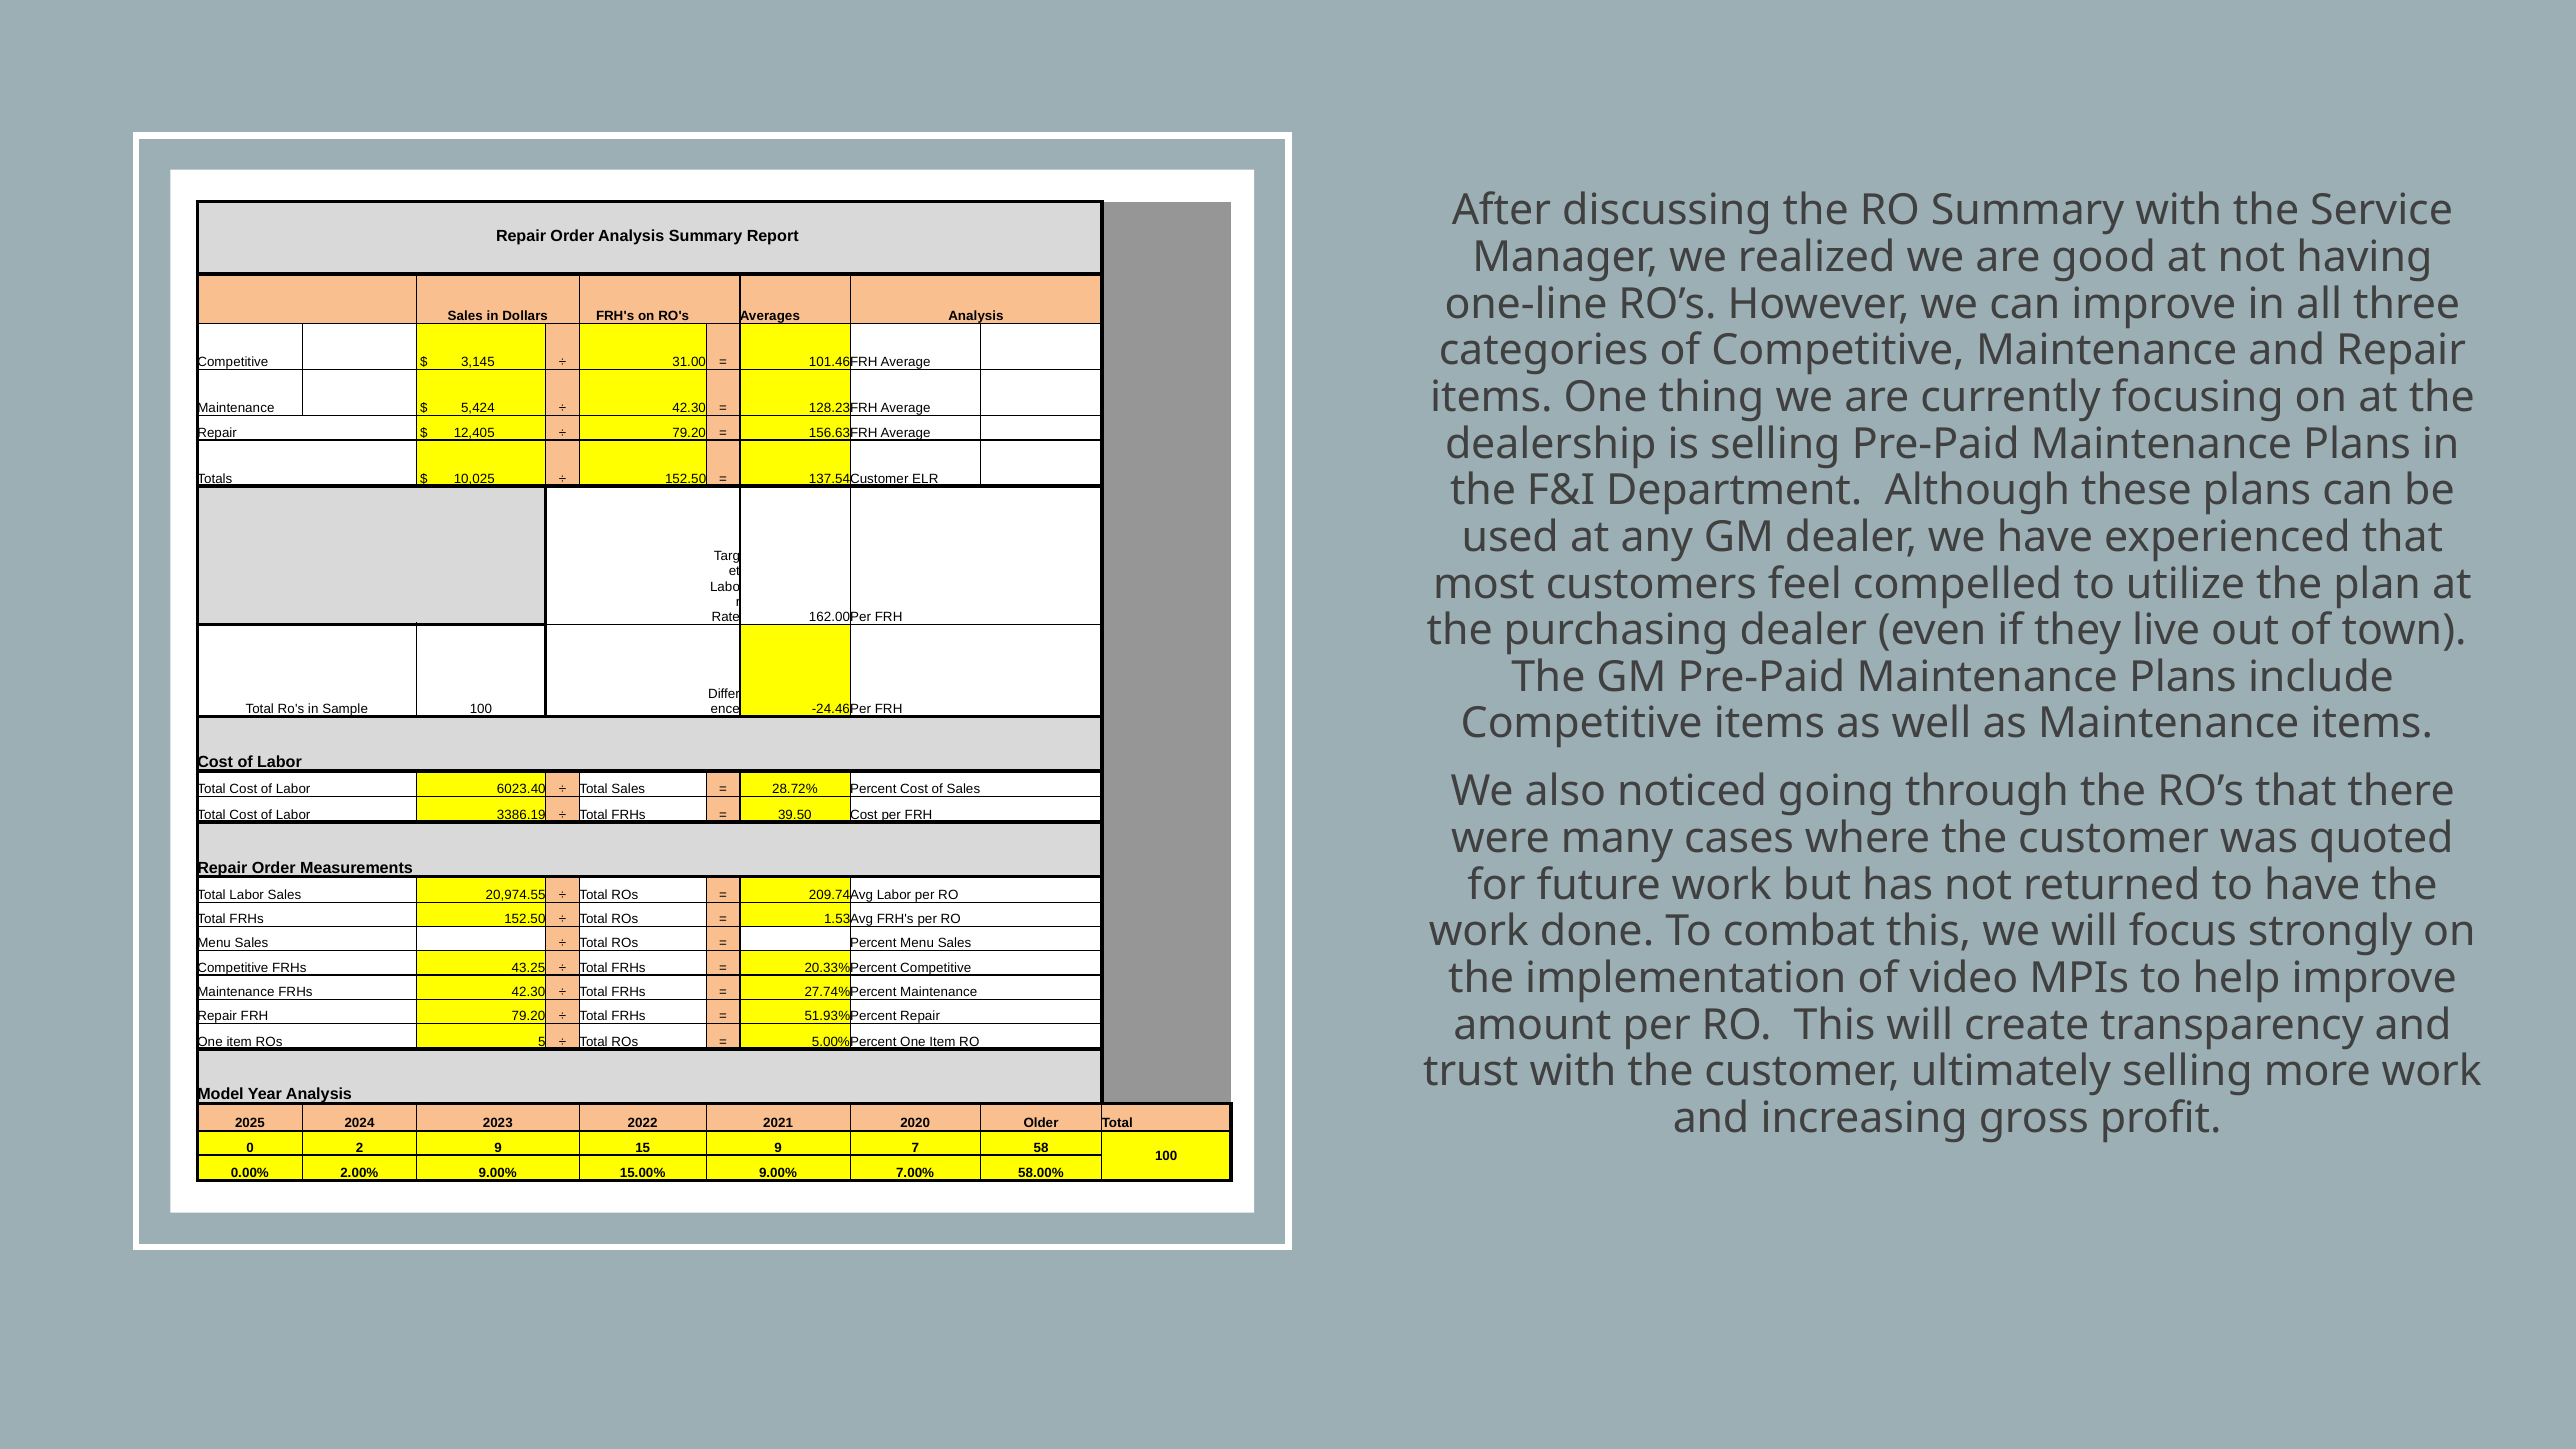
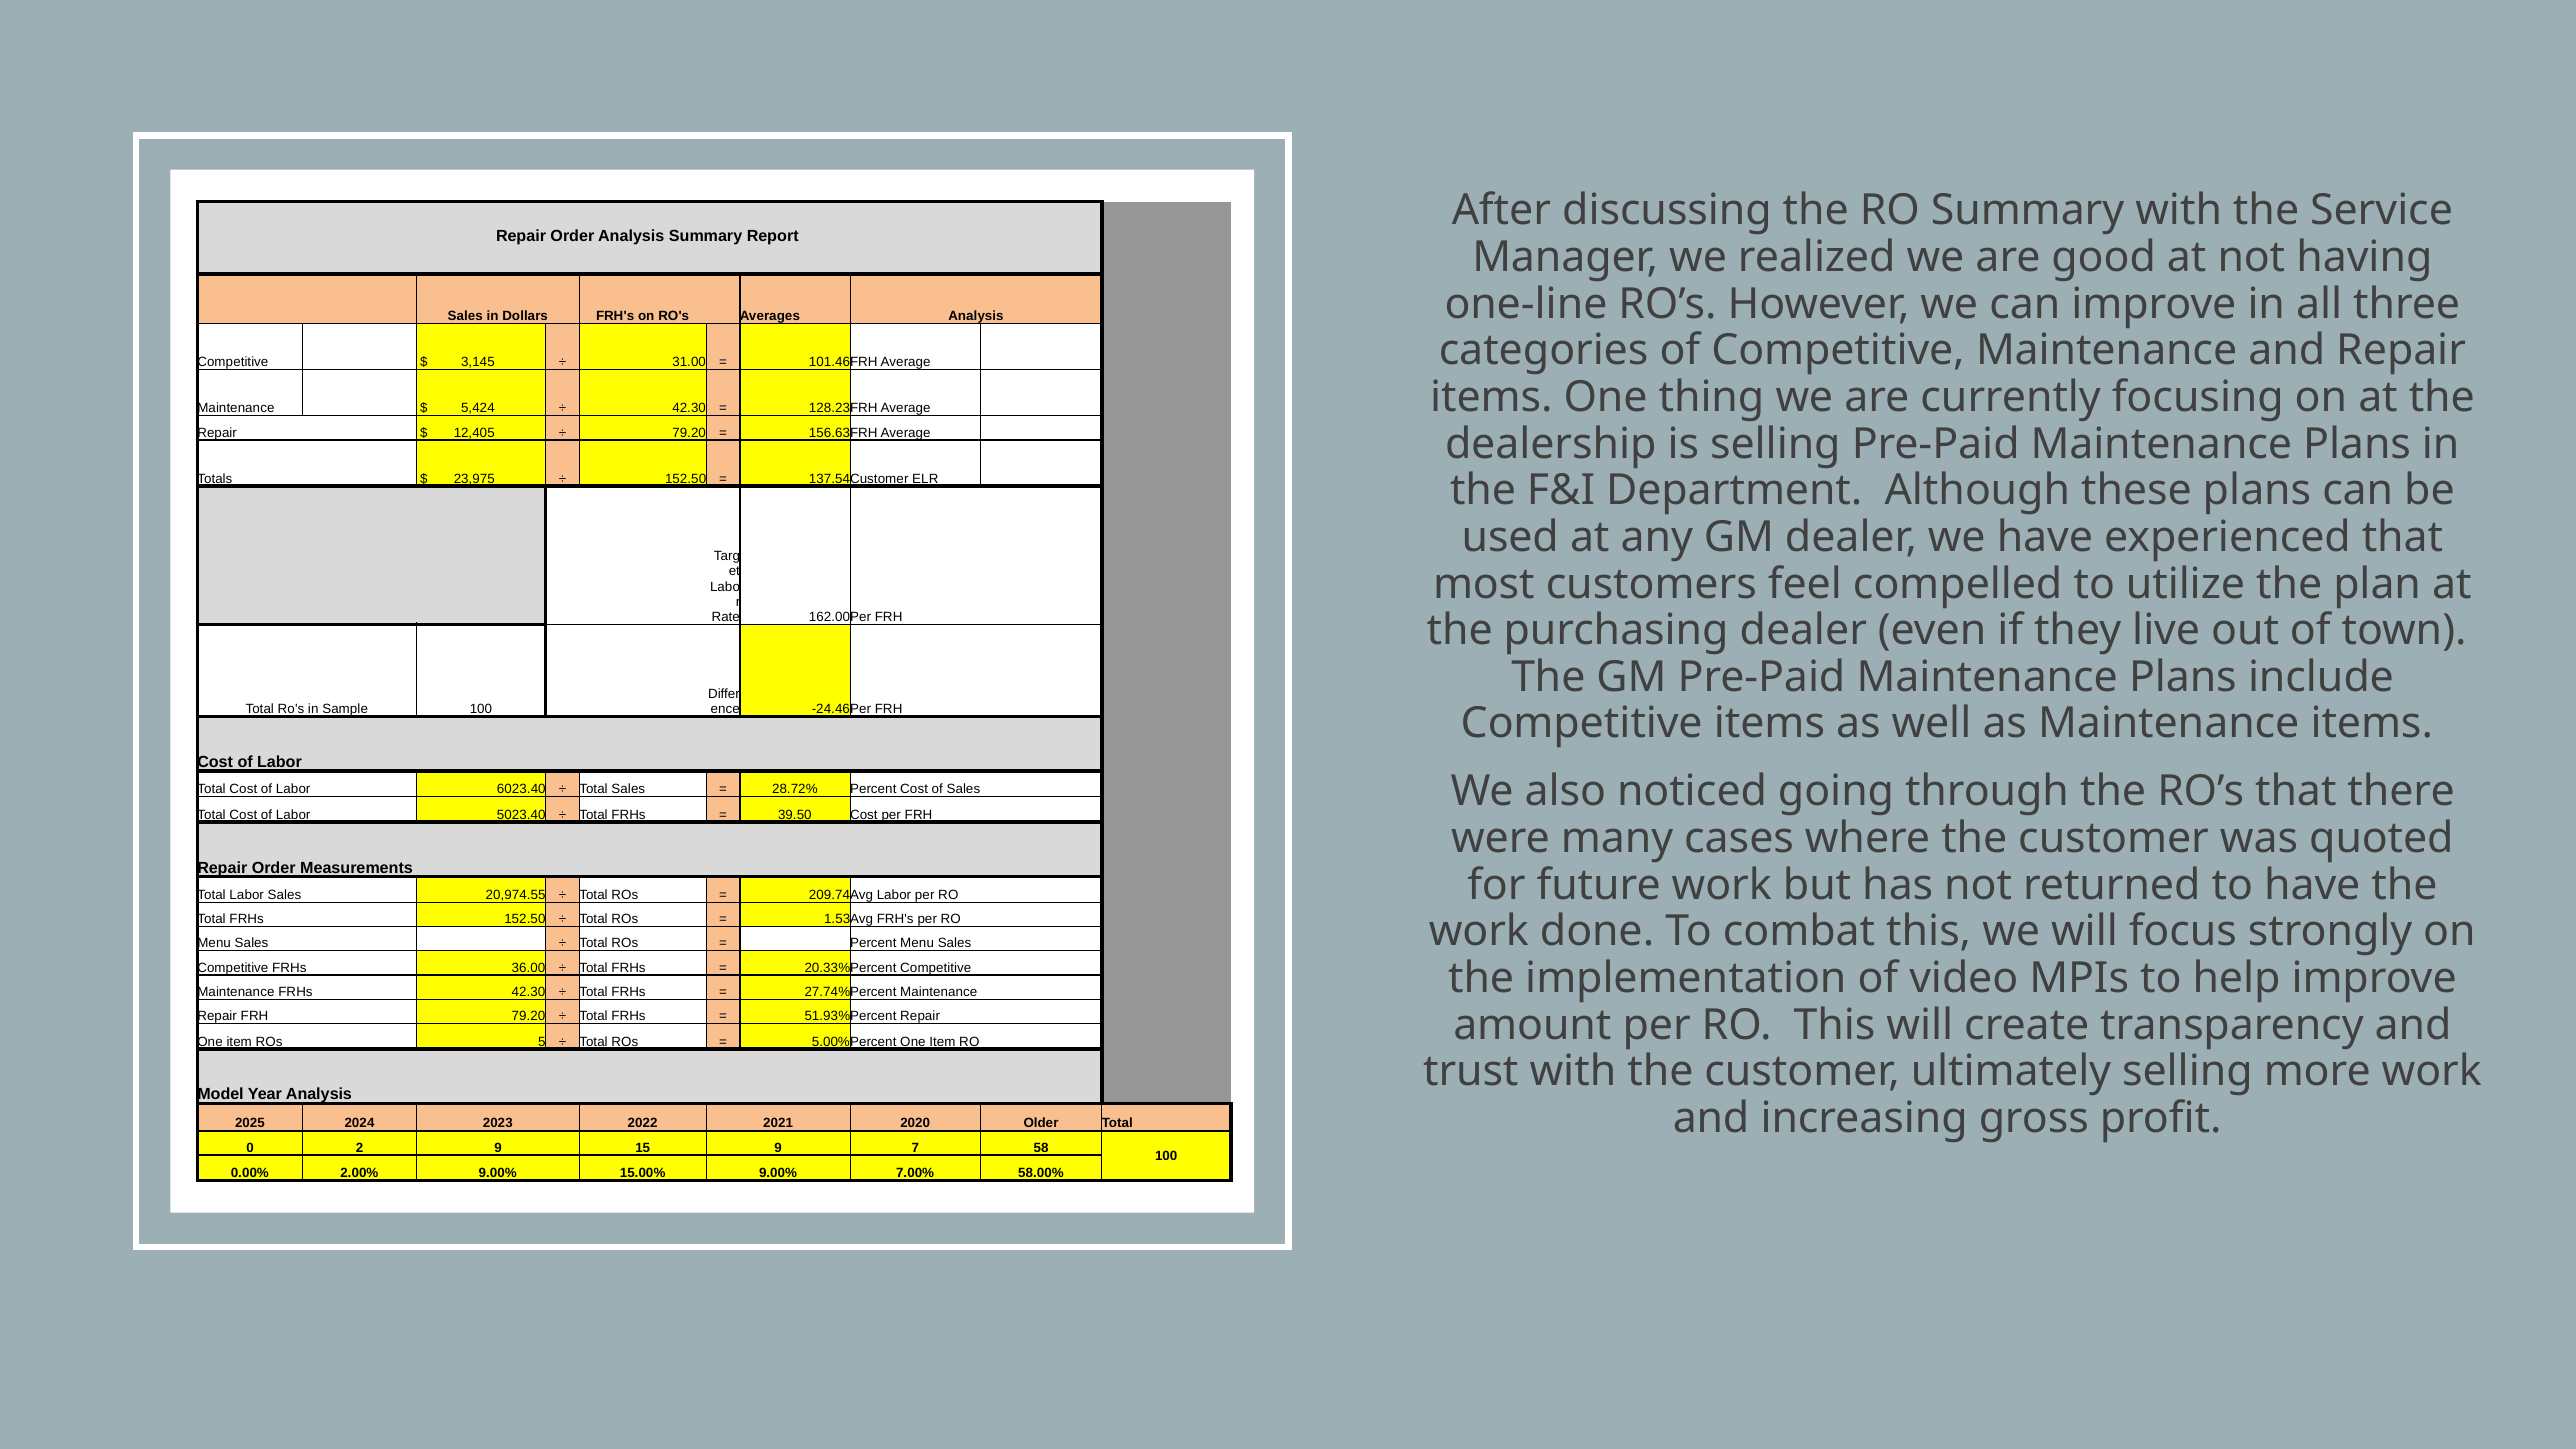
10,025: 10,025 -> 23,975 (474, 479)
3386.19: 3386.19 -> 5023.40 (521, 815)
43.25: 43.25 -> 36.00 (528, 968)
